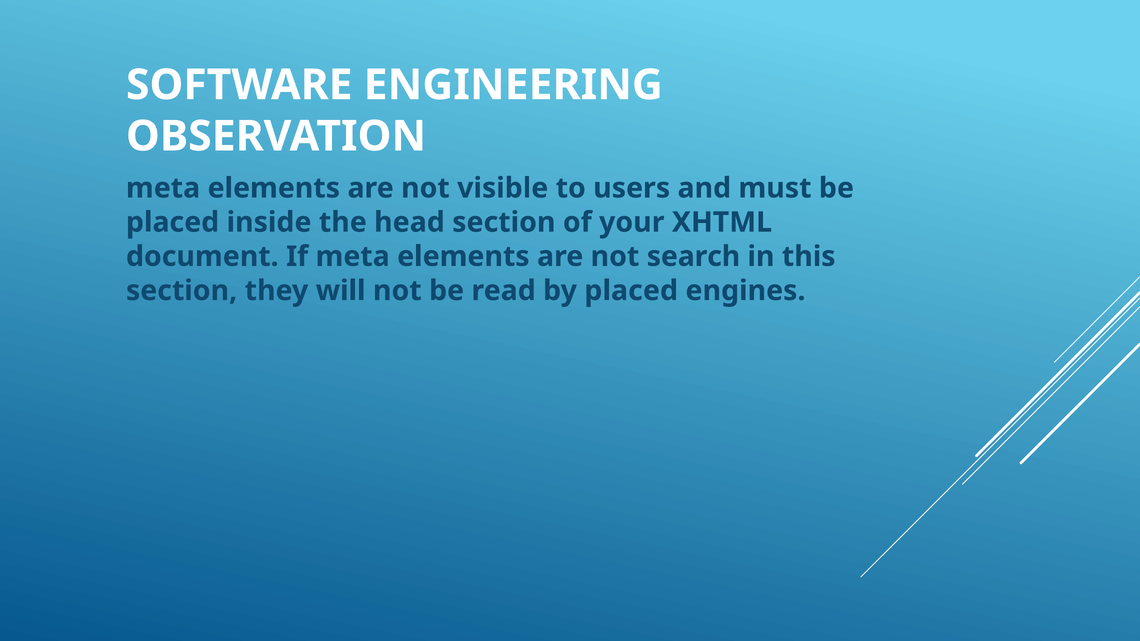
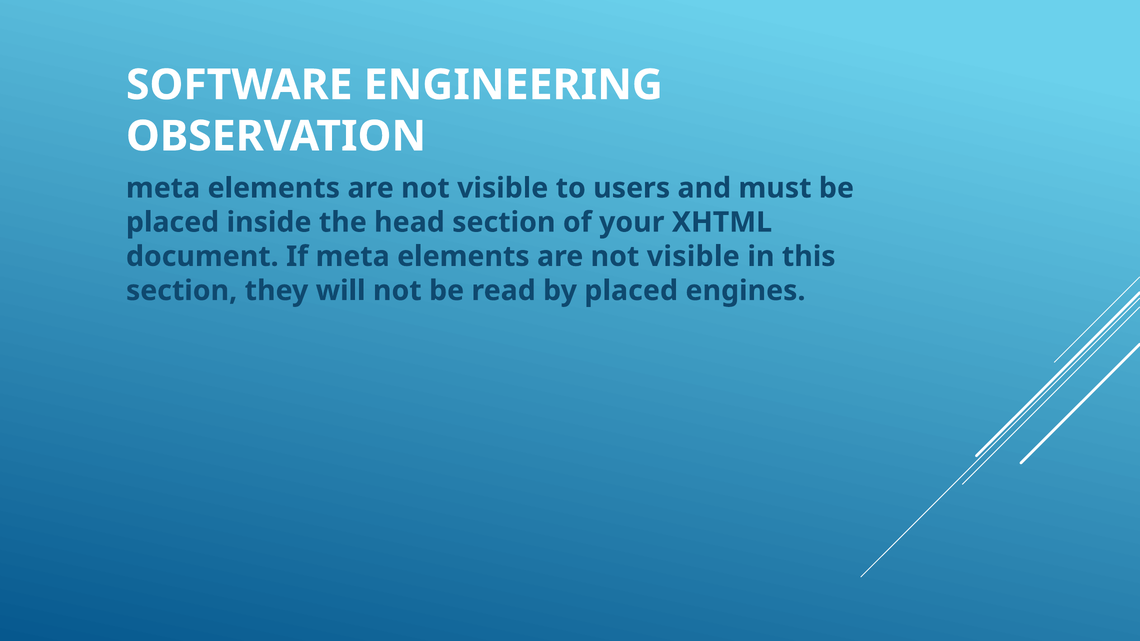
search: search -> visible (693, 257)
